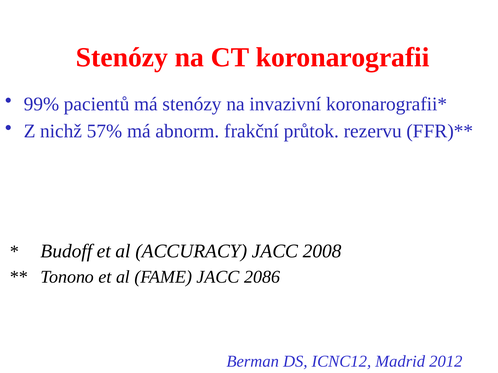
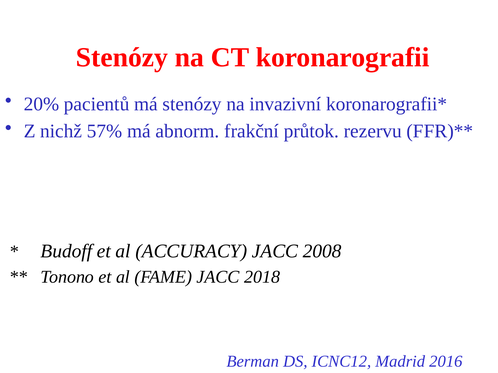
99%: 99% -> 20% (41, 104)
2086: 2086 -> 2018 (262, 277)
2012: 2012 -> 2016 (446, 362)
